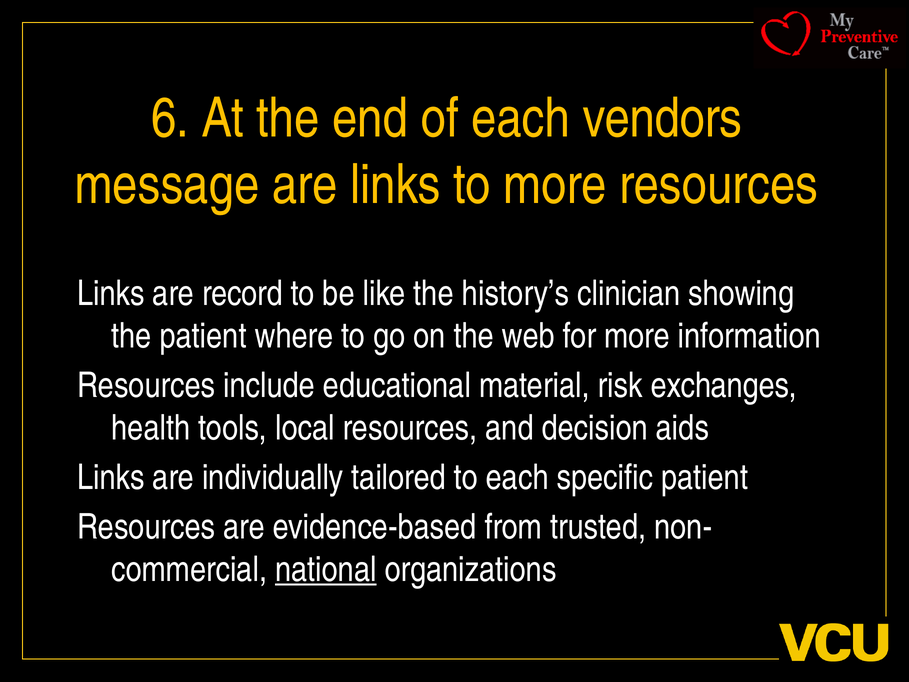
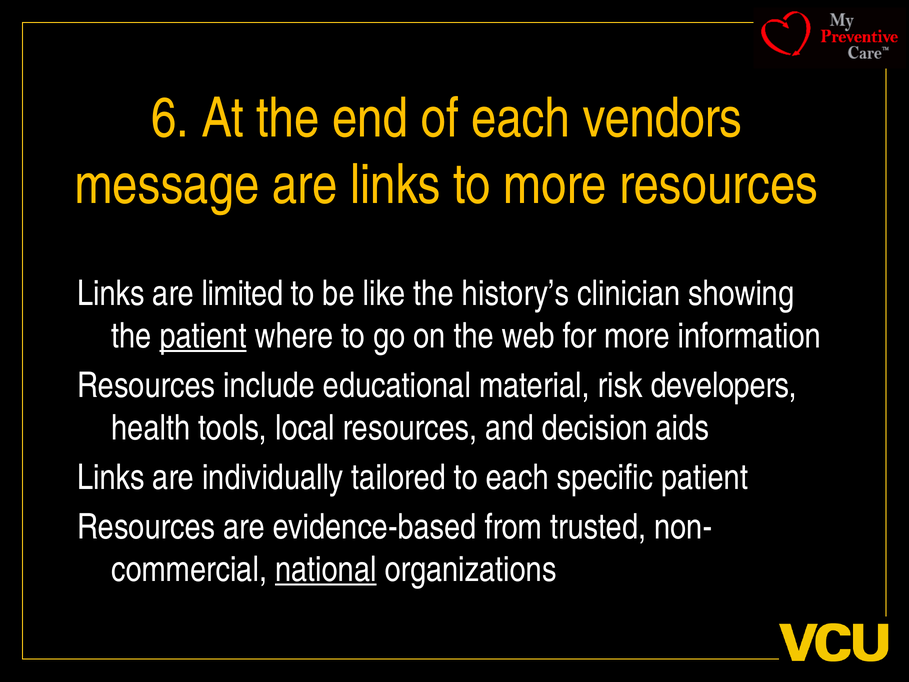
record: record -> limited (242, 293)
patient underline: none -> present (203, 336)
exchanges: exchanges -> developers (724, 385)
